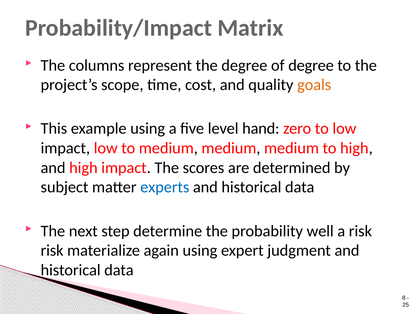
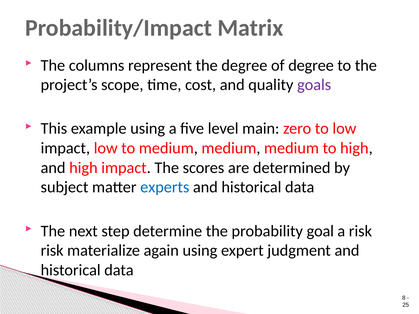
goals colour: orange -> purple (314, 85)
hand: hand -> main (261, 129)
well: well -> goal (320, 231)
